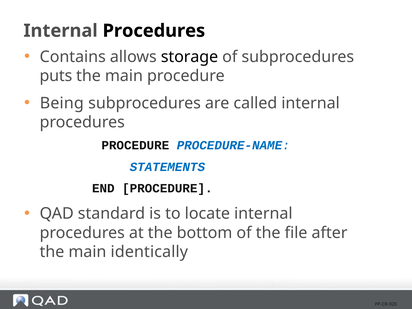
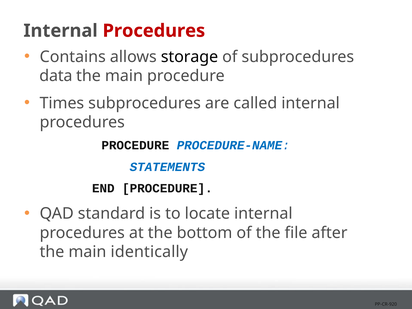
Procedures colour: black -> red (154, 31)
puts: puts -> data (56, 76)
Being: Being -> Times (62, 103)
